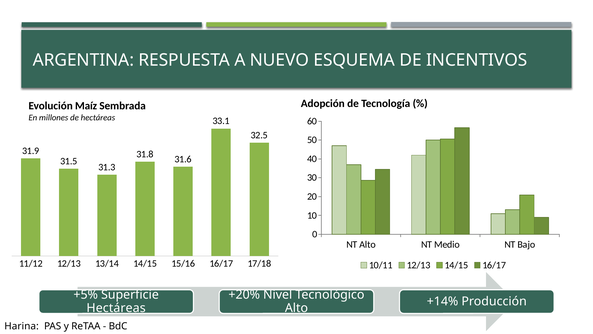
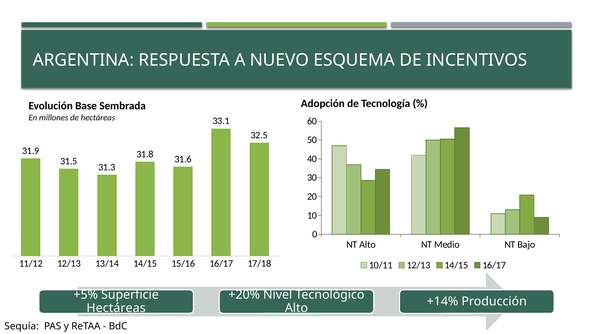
Maíz: Maíz -> Base (86, 106)
Harina: Harina -> Sequía (22, 326)
